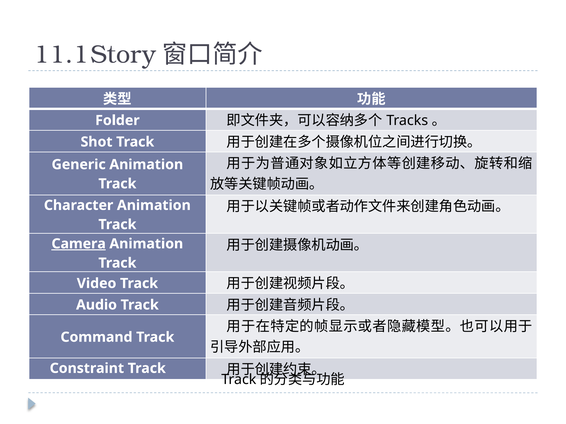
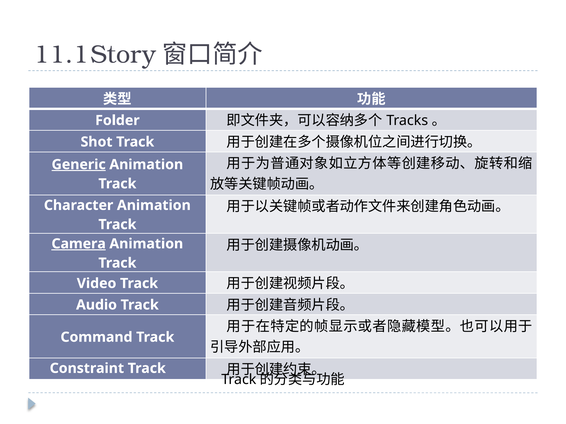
Generic underline: none -> present (79, 165)
